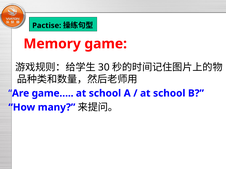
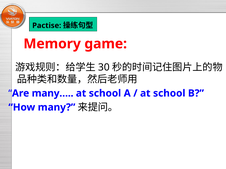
game…: game… -> many… (53, 94)
